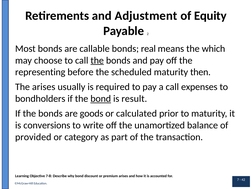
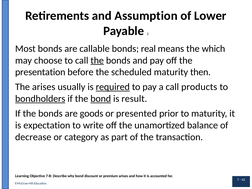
Adjustment: Adjustment -> Assumption (146, 16)
Equity: Equity -> Lower (210, 16)
representing: representing -> presentation (40, 72)
required underline: none -> present (113, 87)
expenses: expenses -> products (199, 87)
bondholders underline: none -> present (40, 99)
calculated: calculated -> presented (137, 113)
conversions: conversions -> expectation (47, 125)
provided: provided -> decrease (33, 137)
